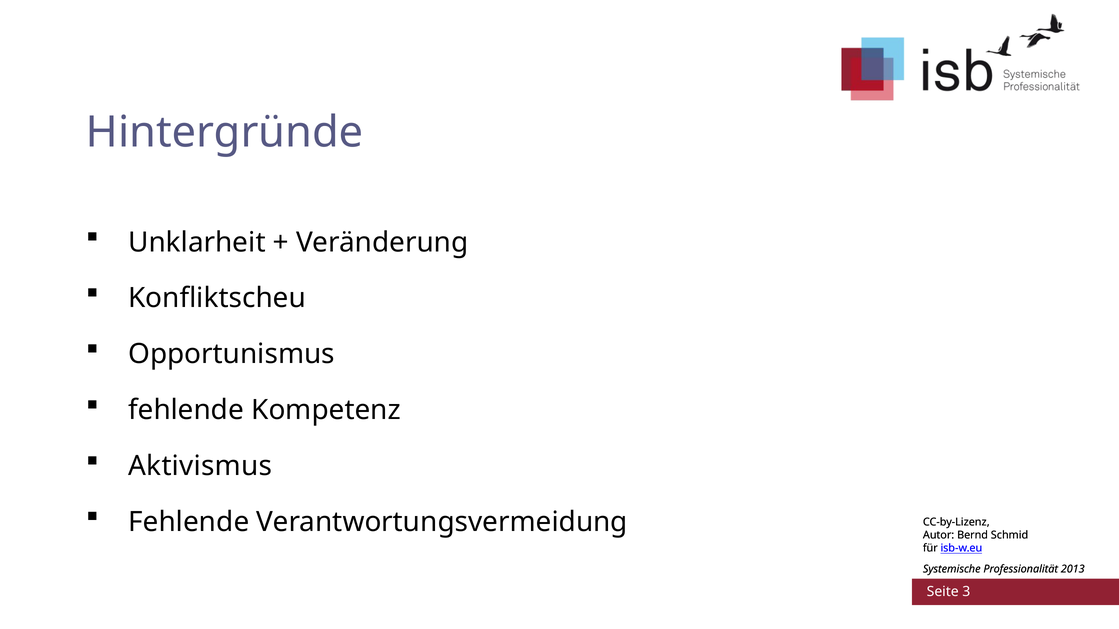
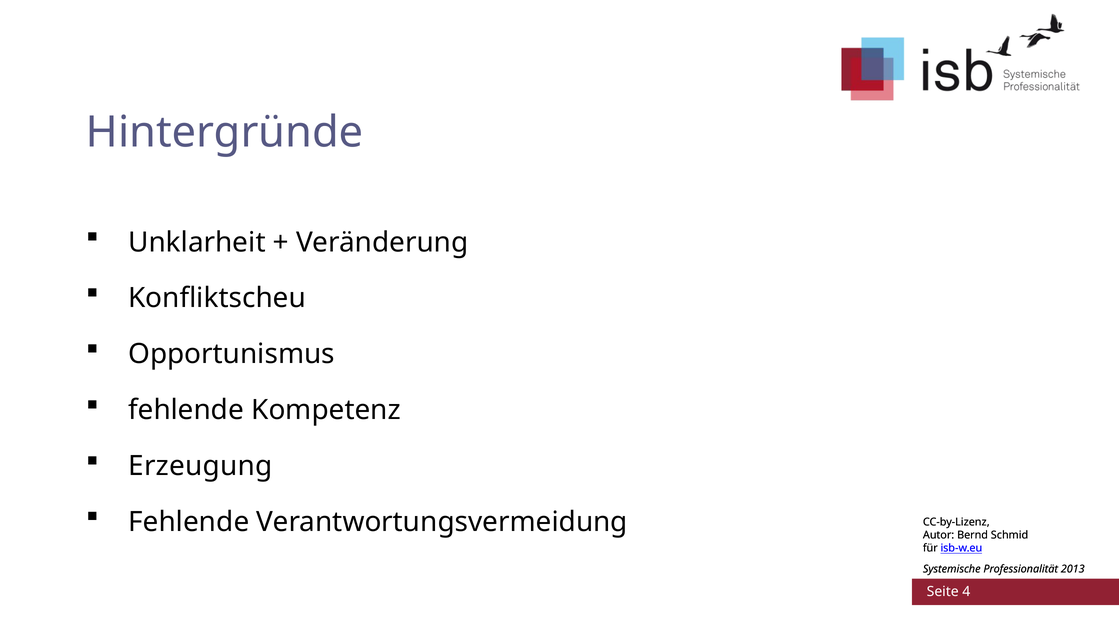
Aktivismus: Aktivismus -> Erzeugung (200, 466)
3: 3 -> 4 (966, 592)
